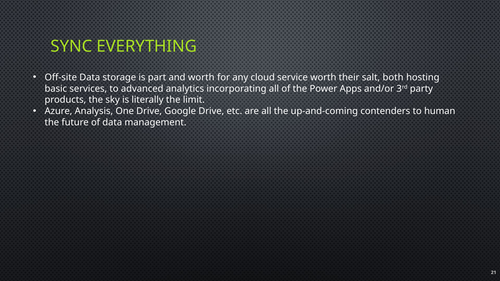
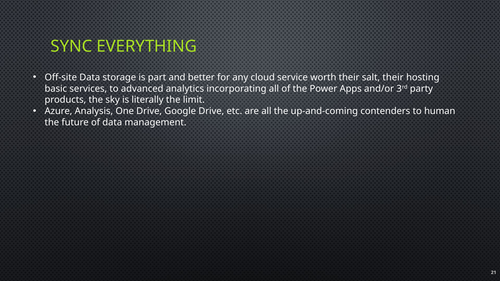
and worth: worth -> better (201, 77)
salt both: both -> their (393, 77)
